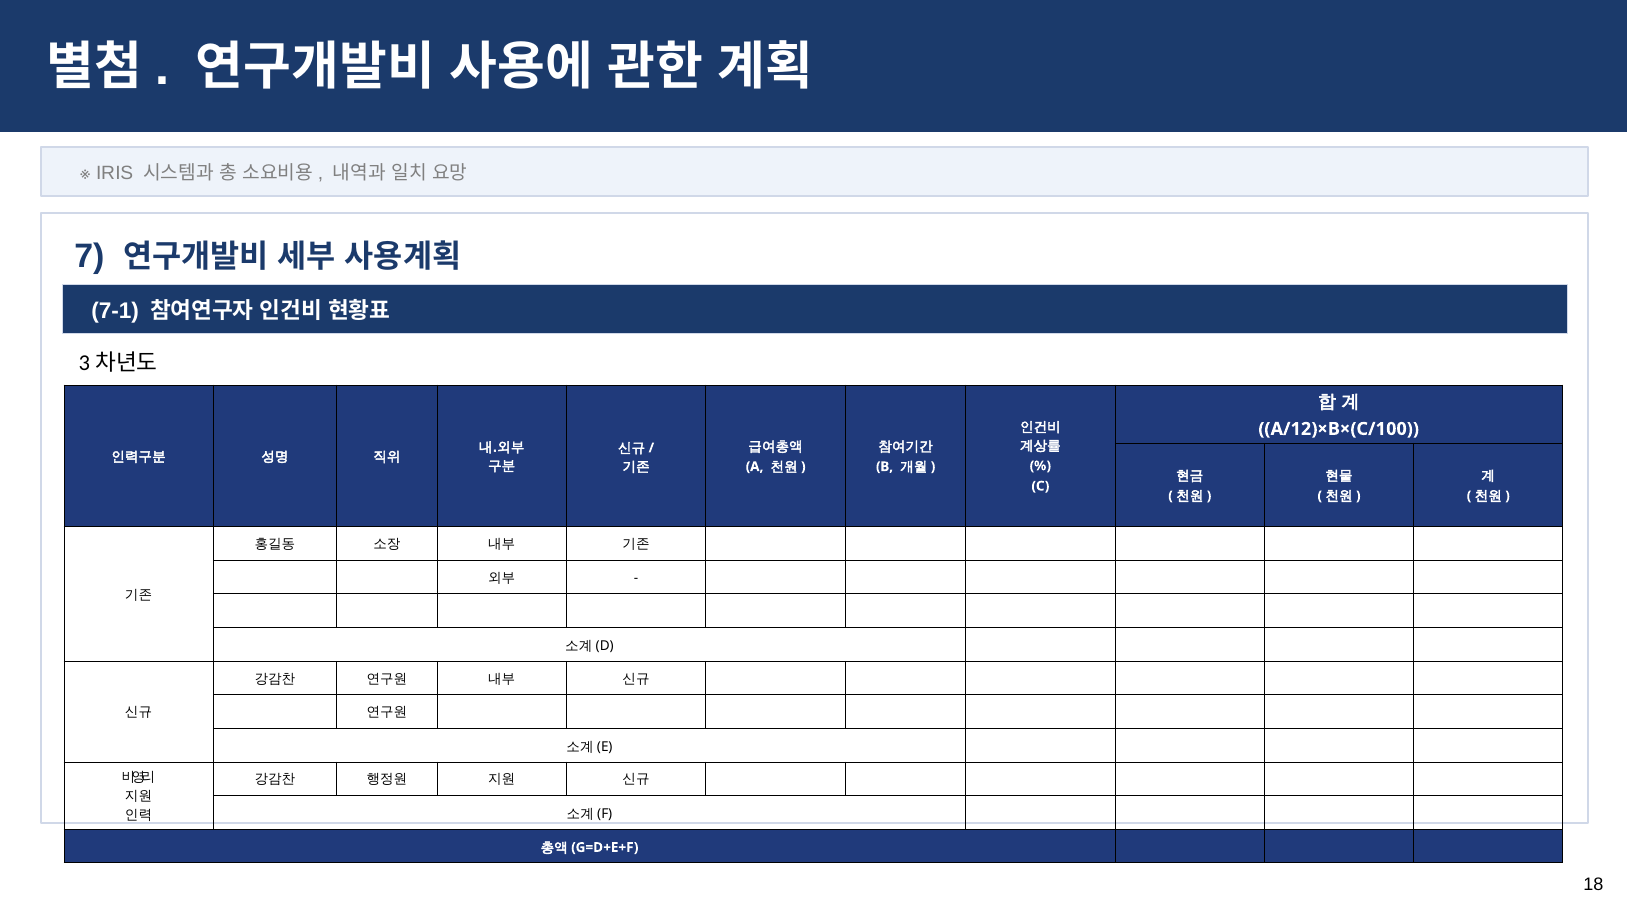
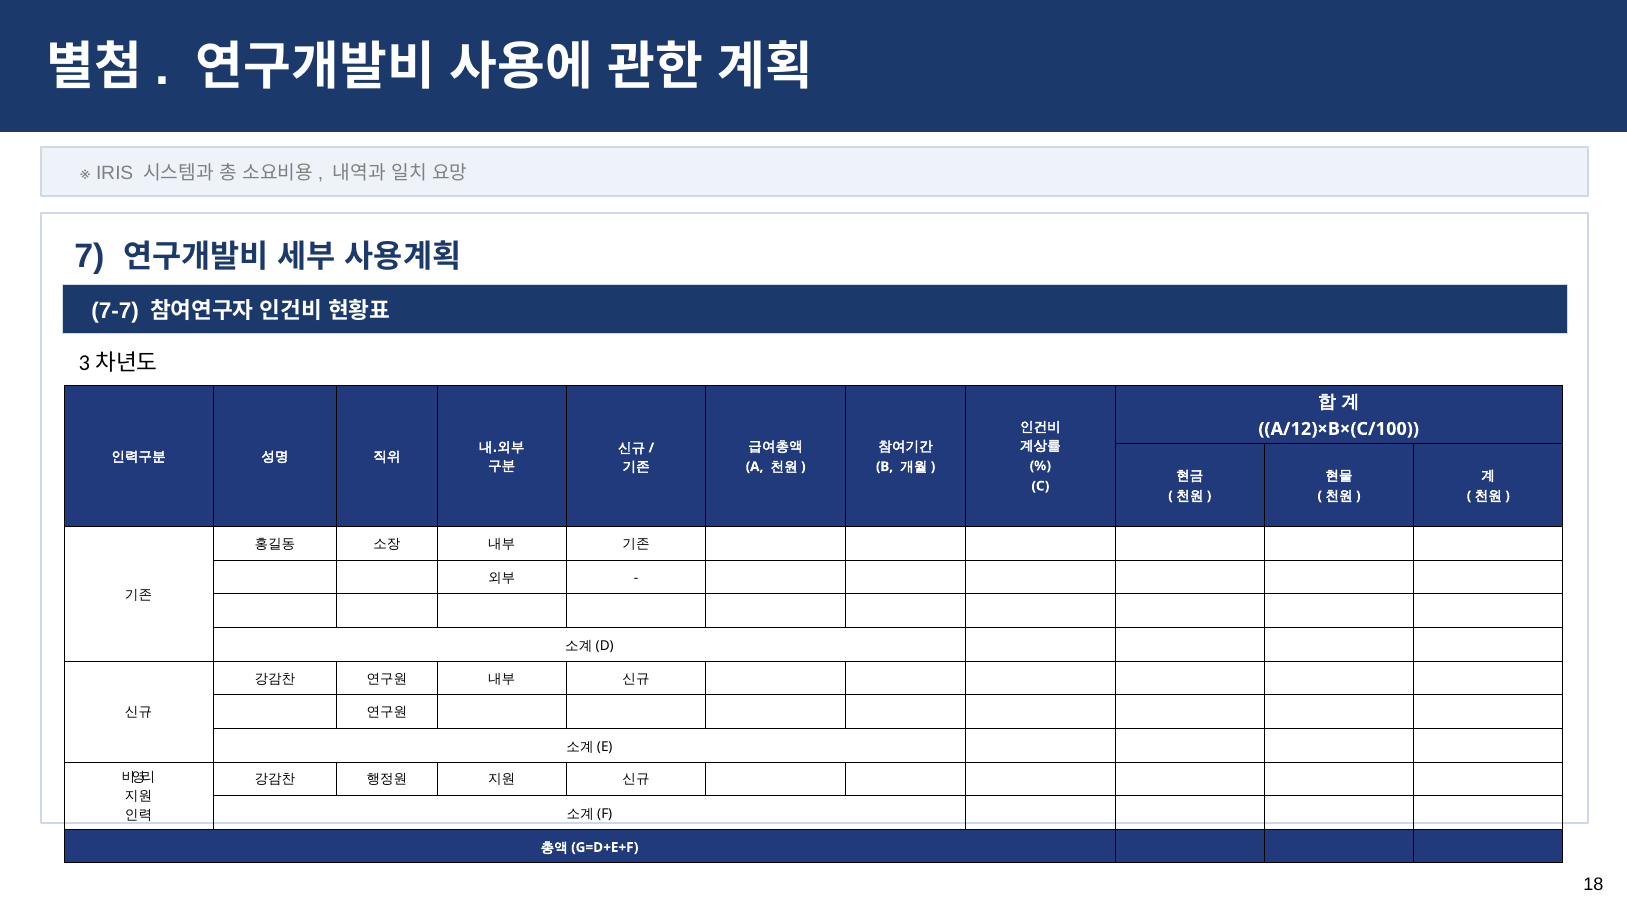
7-1: 7-1 -> 7-7 (115, 312)
